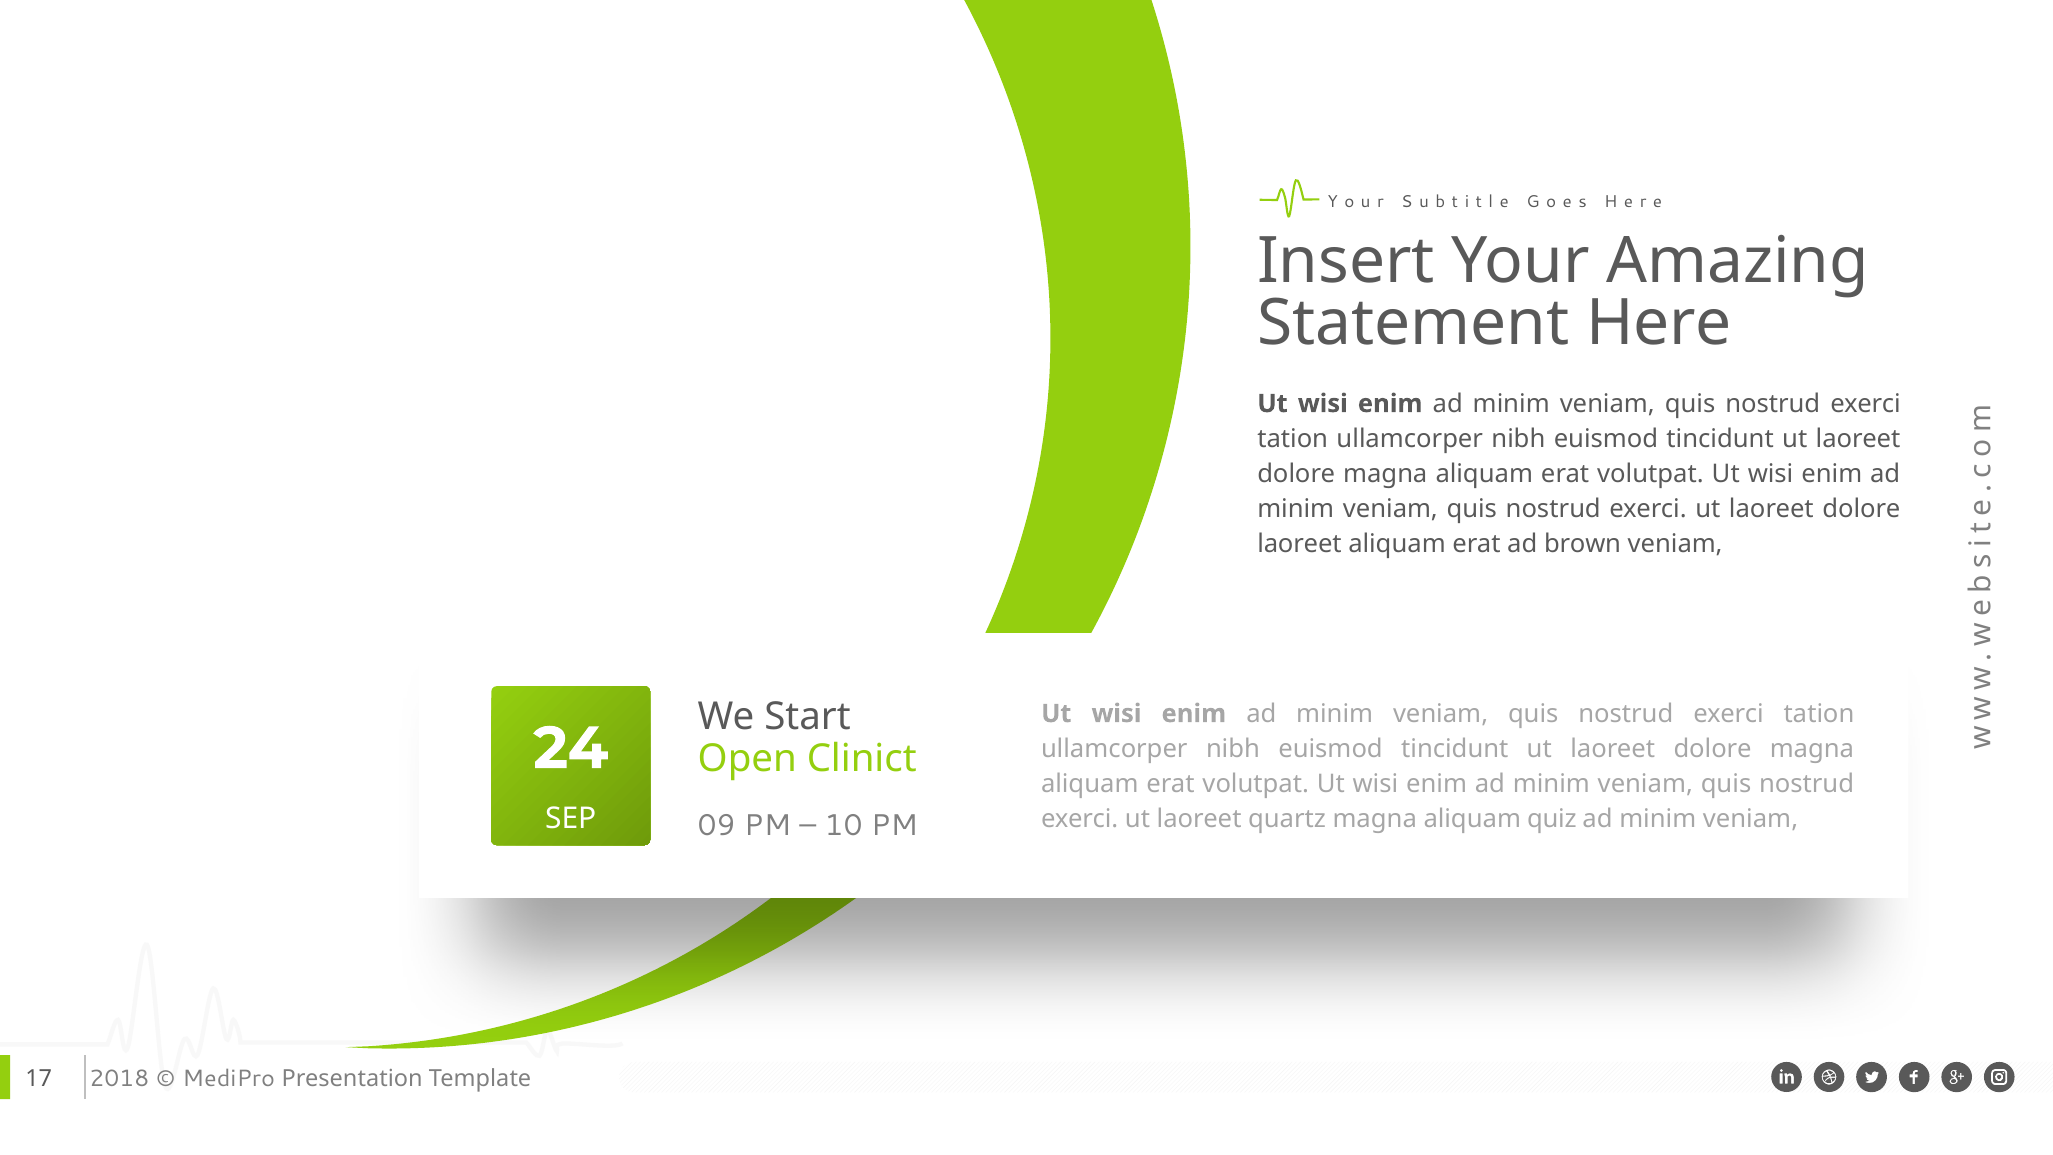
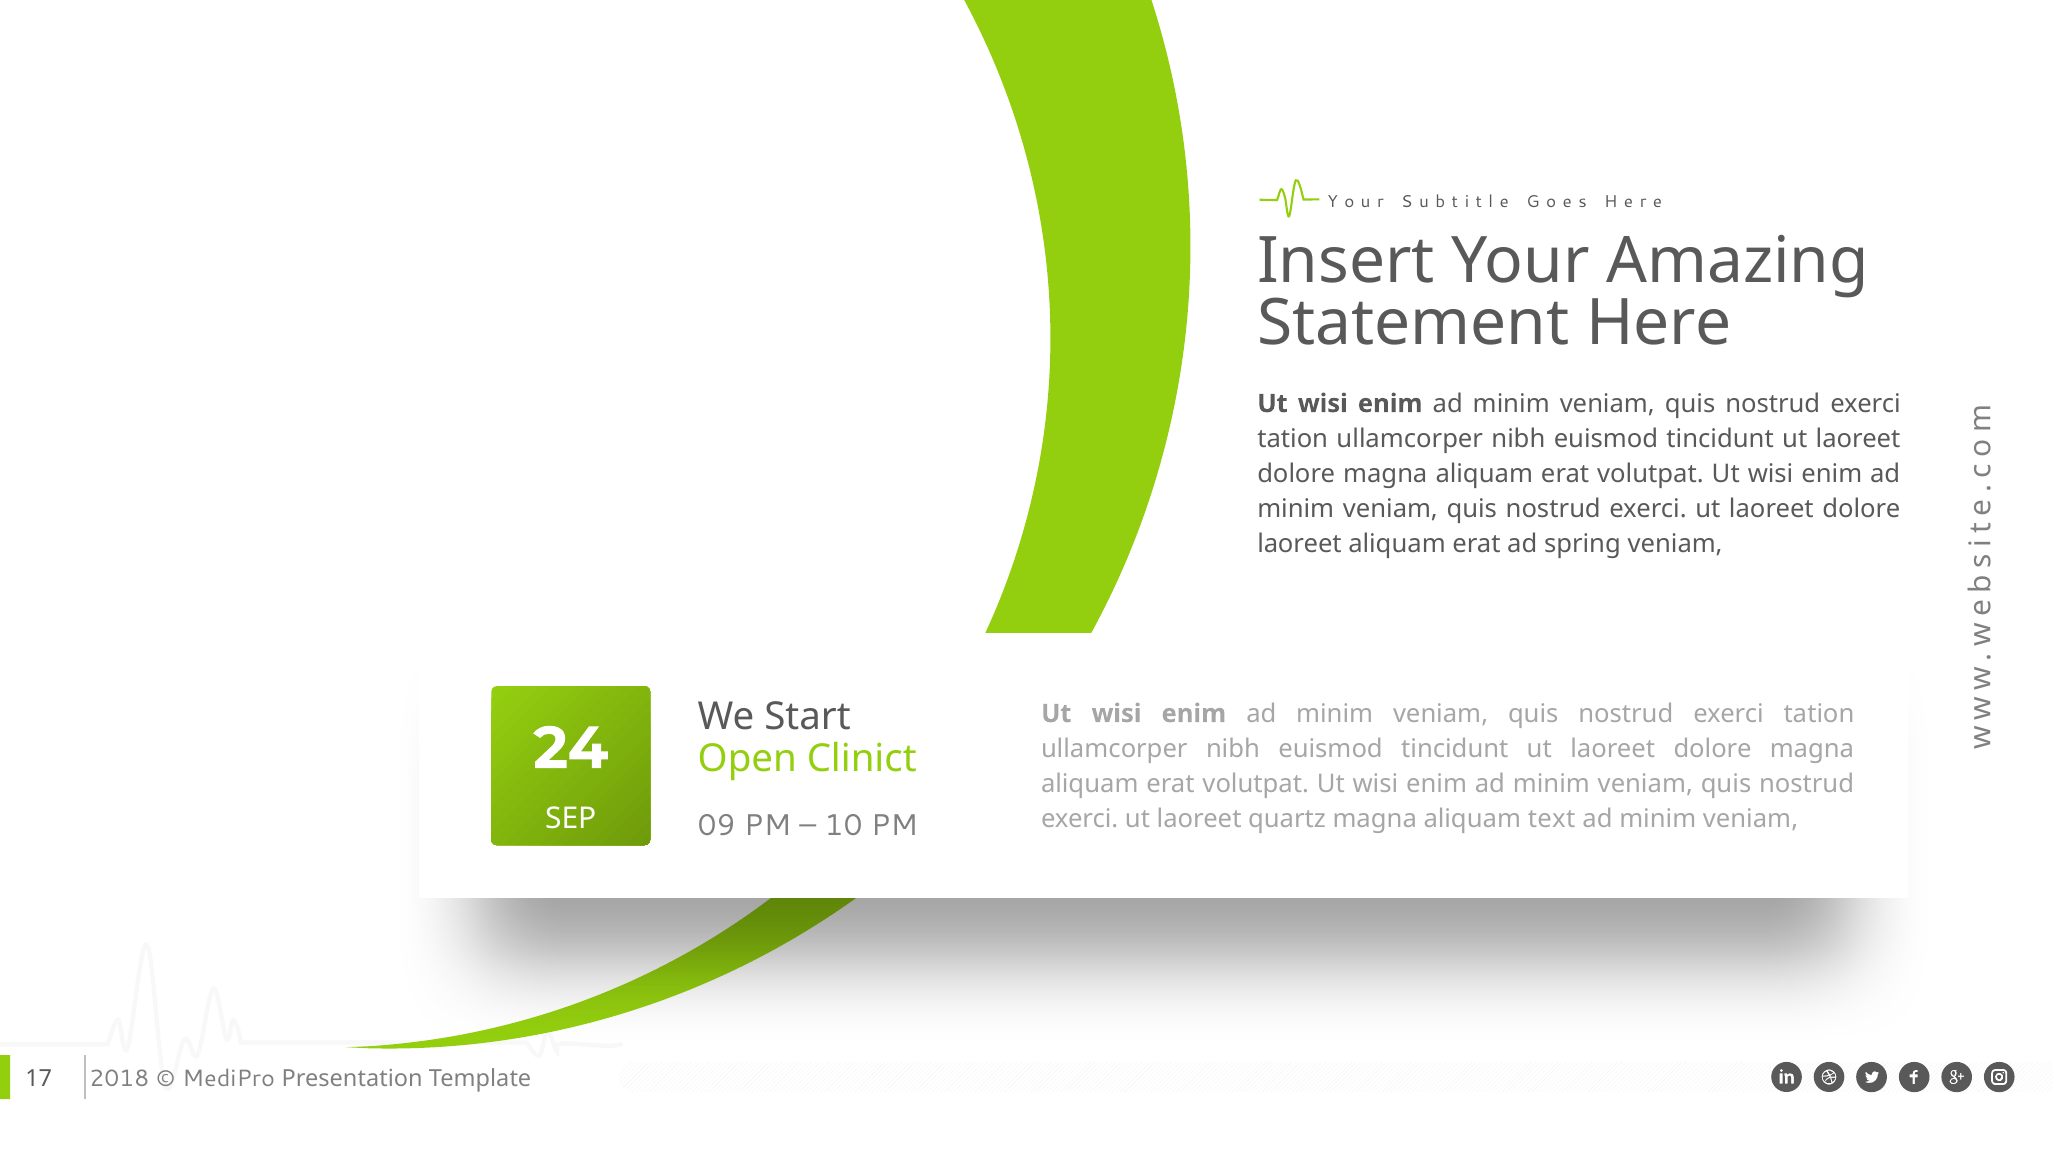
brown: brown -> spring (1582, 544)
quiz: quiz -> text (1552, 819)
